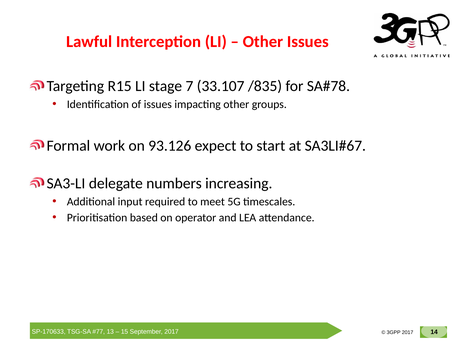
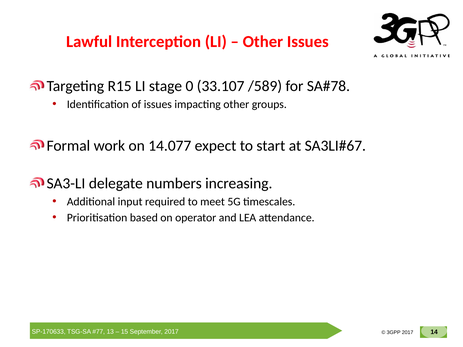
7: 7 -> 0 (189, 86)
/835: /835 -> /589 (265, 86)
93.126: 93.126 -> 14.077 (170, 146)
